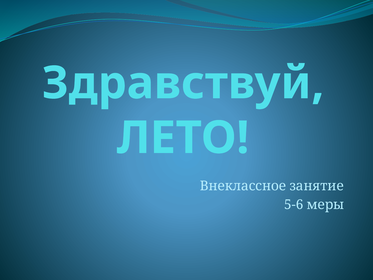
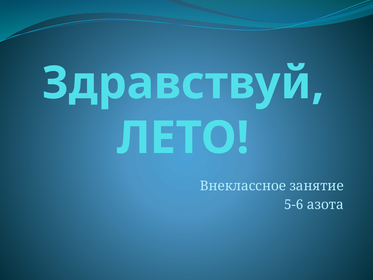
меры: меры -> азота (325, 205)
